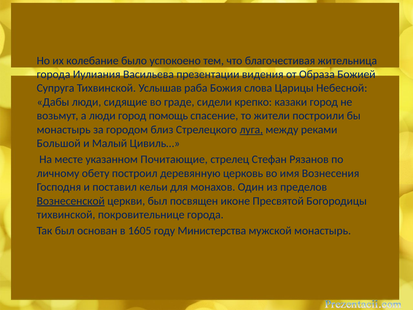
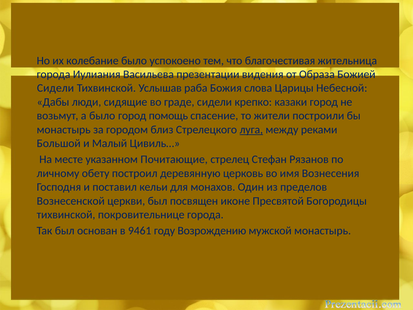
Супруга: Супруга -> Сидели (55, 88)
а люди: люди -> было (102, 116)
Вознесенской underline: present -> none (71, 201)
1605: 1605 -> 9461 (140, 231)
Министерства: Министерства -> Возрождению (212, 231)
